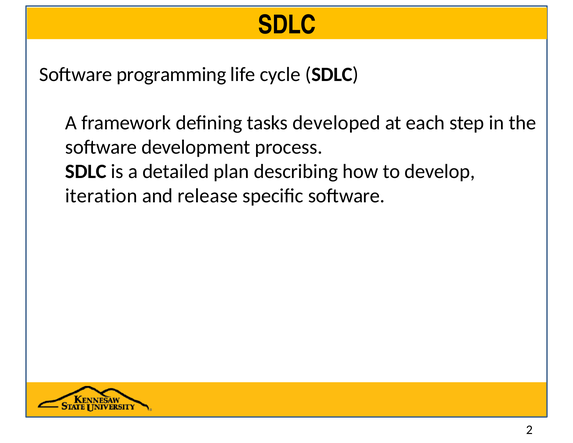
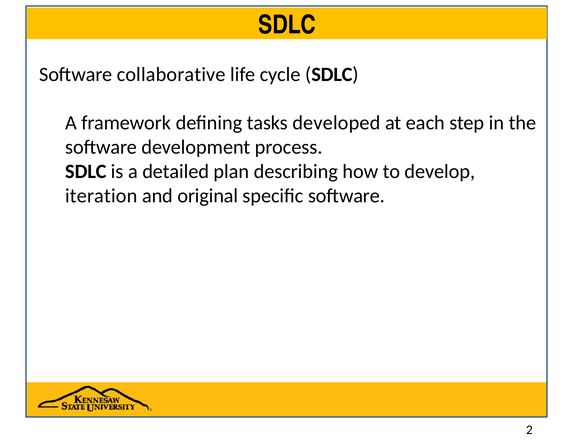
programming: programming -> collaborative (171, 74)
release: release -> original (208, 196)
